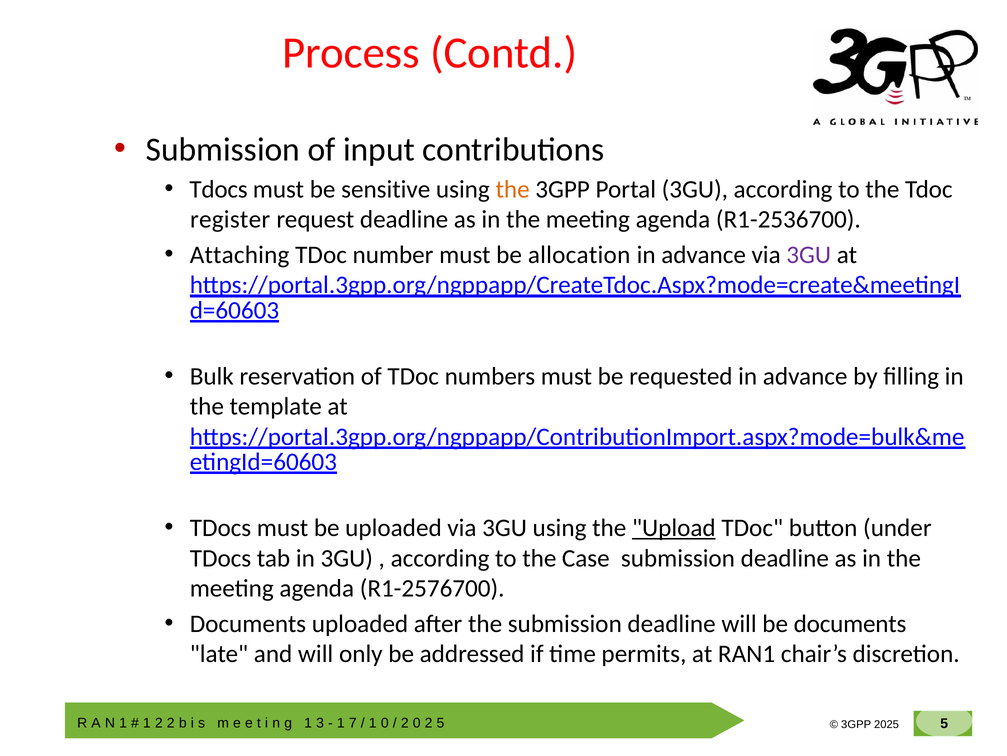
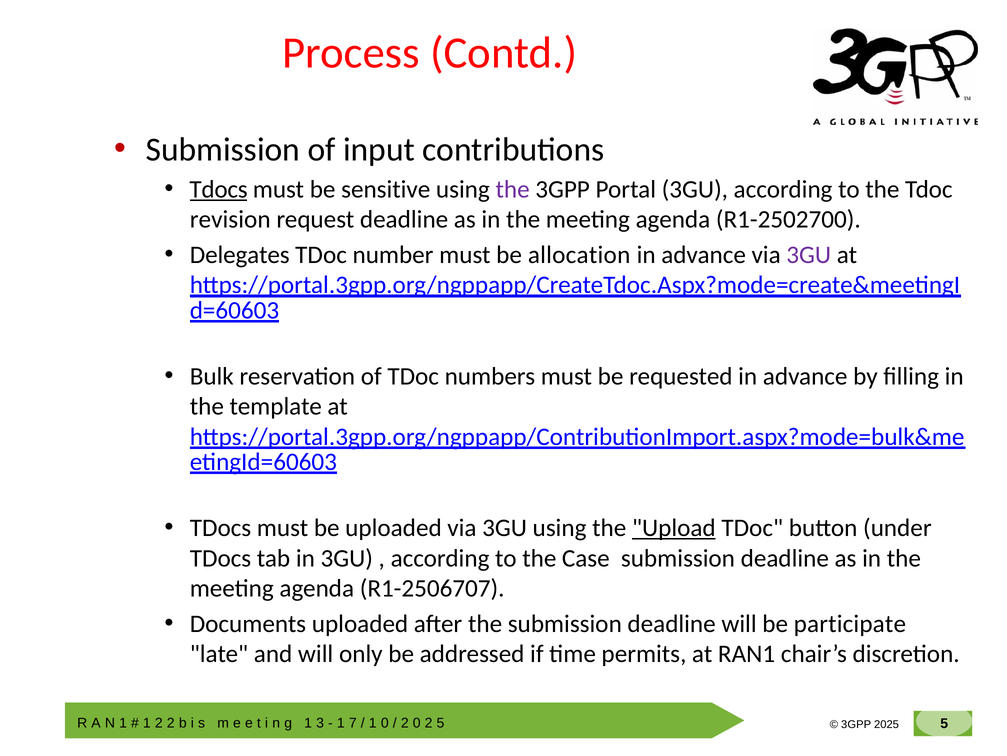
Tdocs underline: none -> present (219, 189)
the colour: orange -> purple (513, 189)
register: register -> revision (230, 219)
R1-2536700: R1-2536700 -> R1-2502700 (788, 219)
Attaching: Attaching -> Delegates (240, 255)
R1-2576700: R1-2576700 -> R1-2506707 (432, 588)
be documents: documents -> participate (850, 623)
